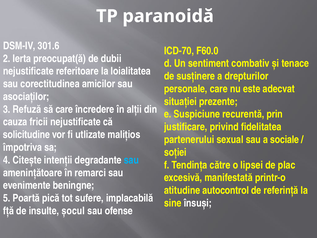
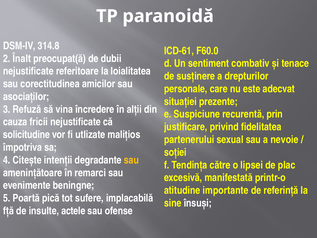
301.6: 301.6 -> 314.8 (49, 46)
ICD-70: ICD-70 -> ICD-61 (179, 51)
Ierta: Ierta -> Înalt (22, 58)
să care: care -> vina (64, 109)
sociale: sociale -> nevoie (285, 139)
sau colour: light blue -> yellow (131, 160)
autocontrol: autocontrol -> importante (226, 190)
şocul: şocul -> actele (73, 211)
